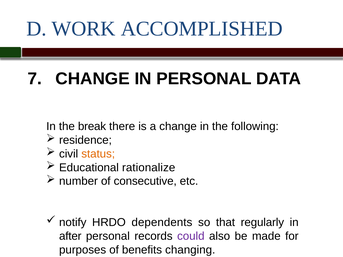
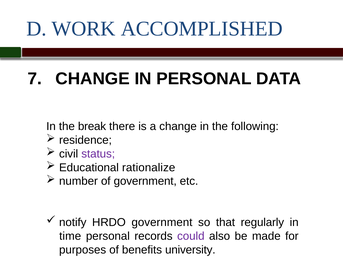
status colour: orange -> purple (98, 154)
of consecutive: consecutive -> government (145, 181)
HRDO dependents: dependents -> government (162, 223)
after: after -> time (70, 236)
changing: changing -> university (190, 250)
